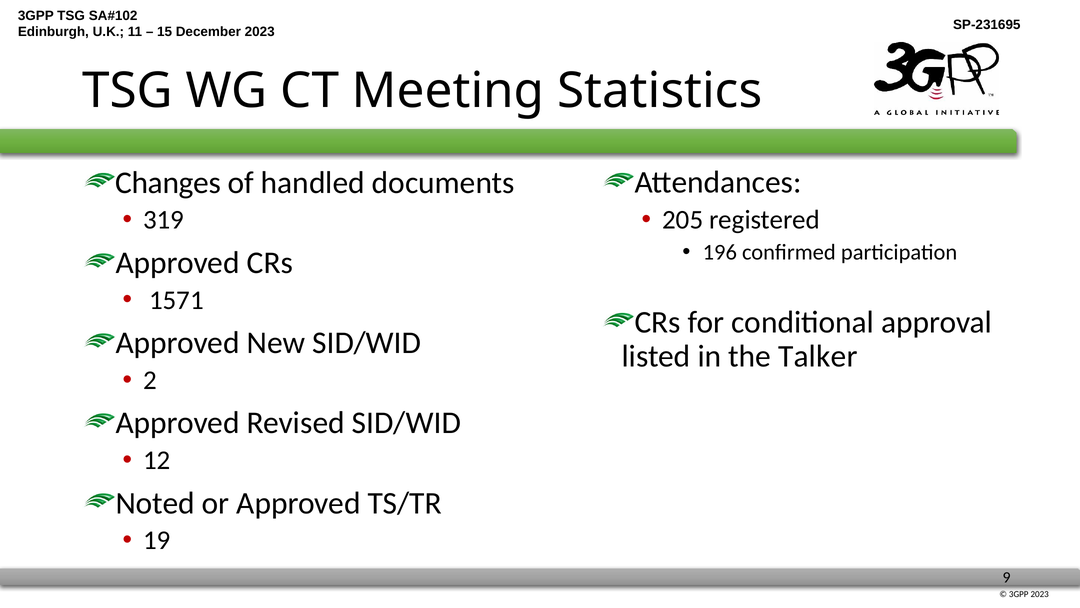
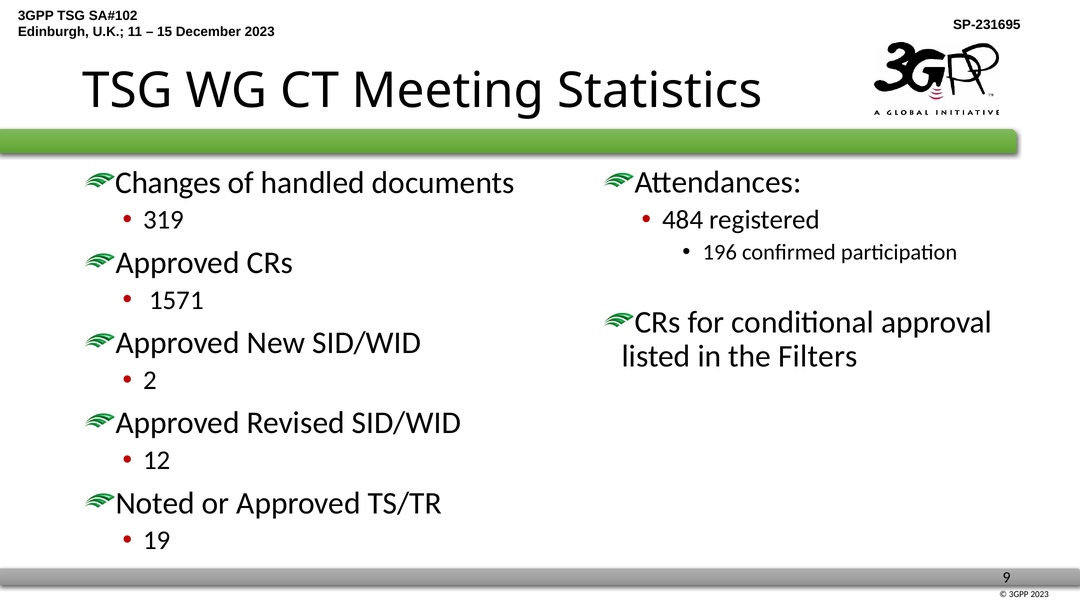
205: 205 -> 484 (683, 220)
Talker: Talker -> Filters (818, 356)
